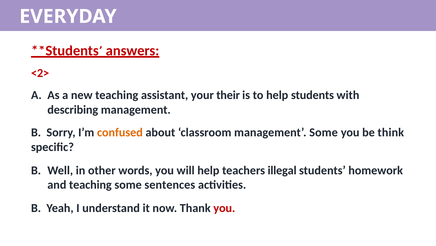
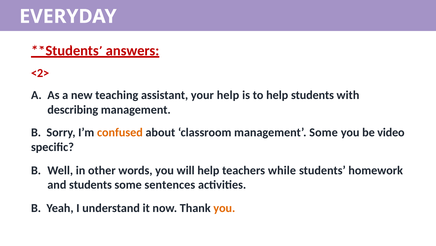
your their: their -> help (228, 95)
think: think -> video (391, 132)
illegal: illegal -> while (282, 170)
and teaching: teaching -> students (90, 184)
you colour: red -> orange (224, 208)
